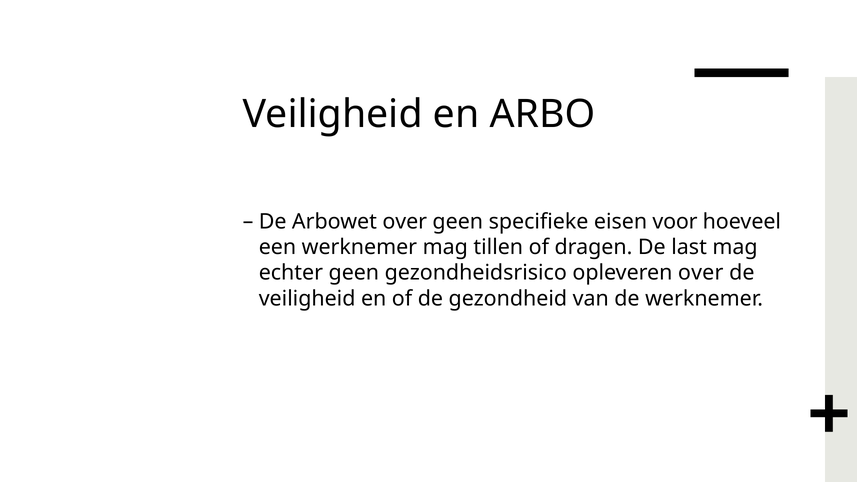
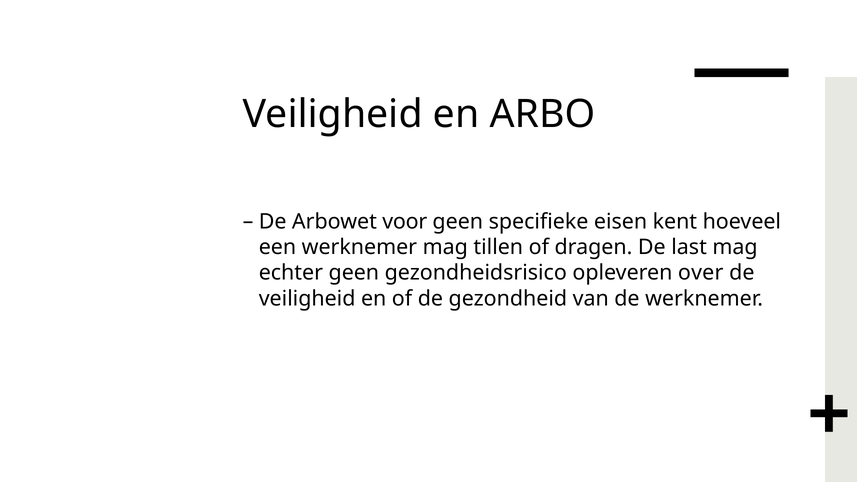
Arbowet over: over -> voor (405, 221)
voor: voor -> kent (675, 221)
